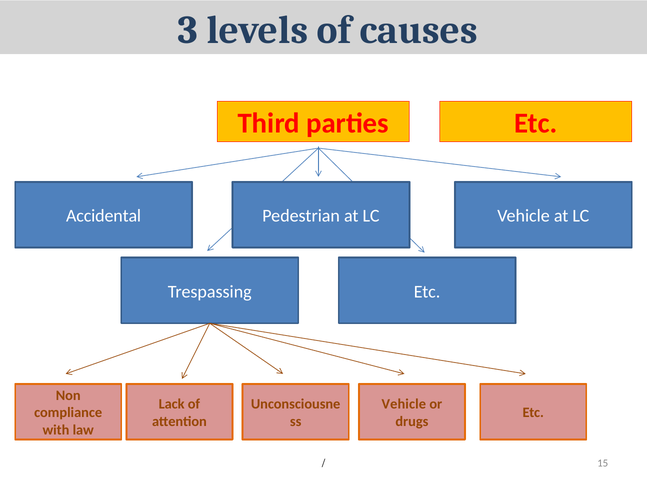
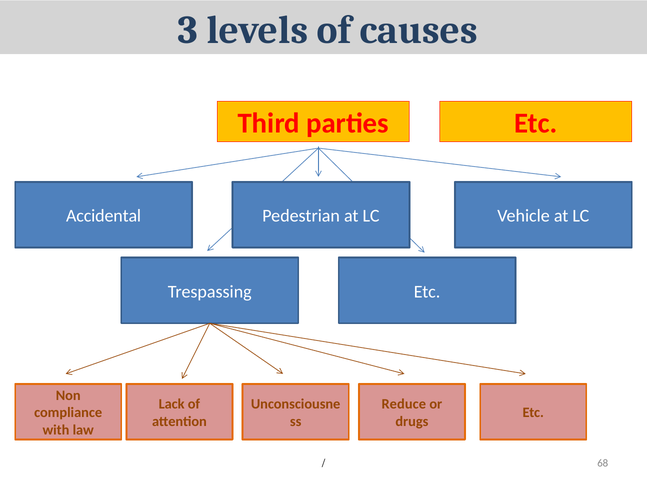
Vehicle: Vehicle -> Reduce (404, 404)
15: 15 -> 68 (603, 463)
